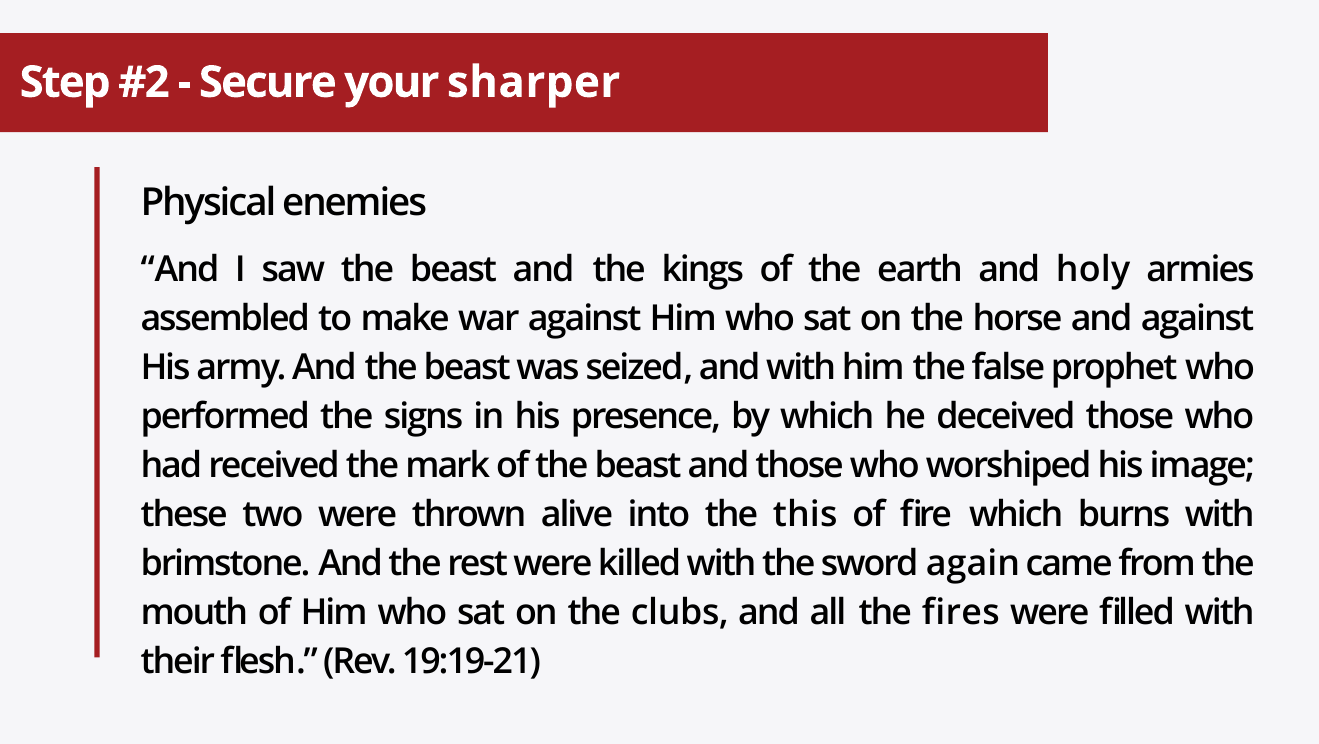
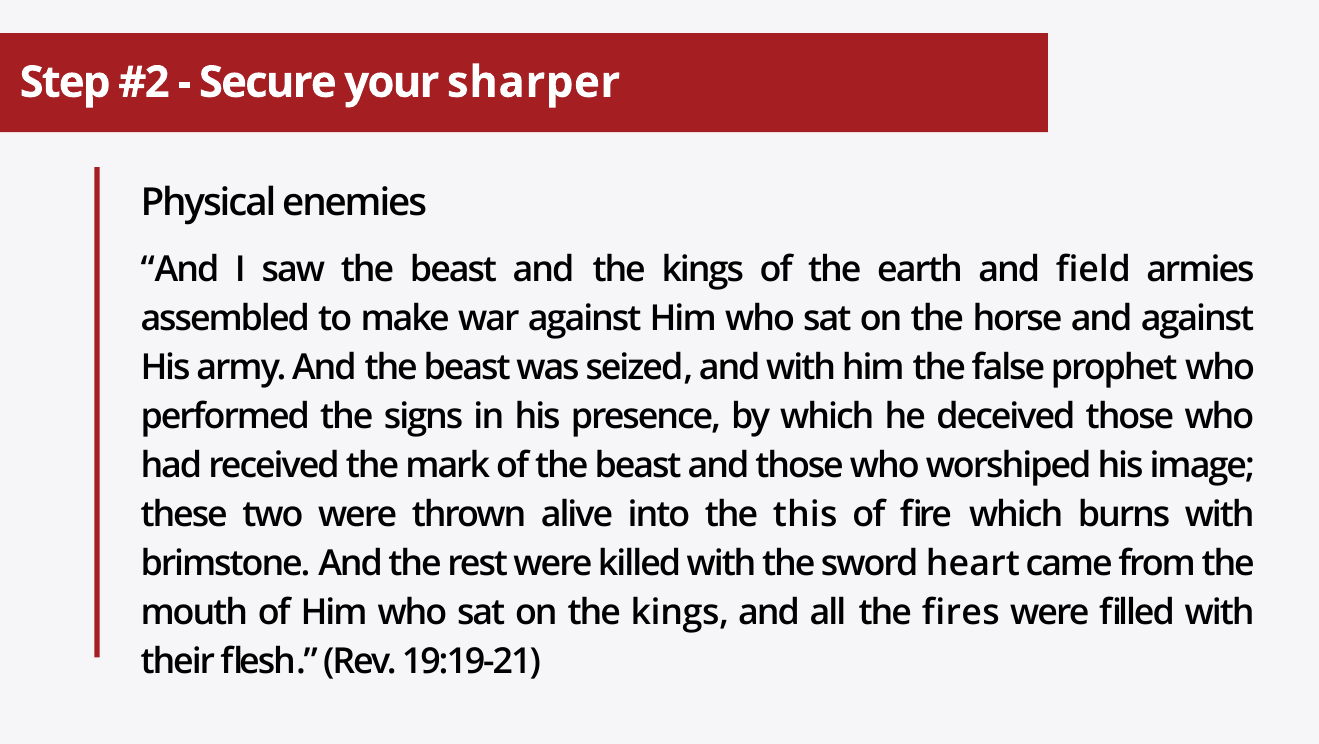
holy: holy -> field (1093, 270)
again: again -> heart (973, 563)
on the clubs: clubs -> kings (680, 612)
